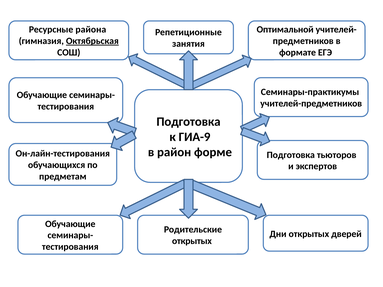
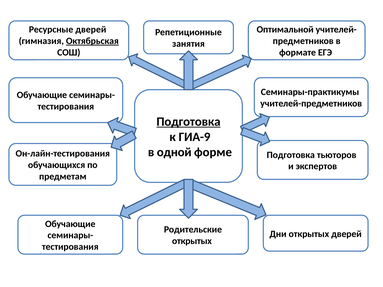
Ресурсные района: района -> дверей (91, 30)
Подготовка underline: none -> present (188, 122)
район: район -> одной (174, 152)
